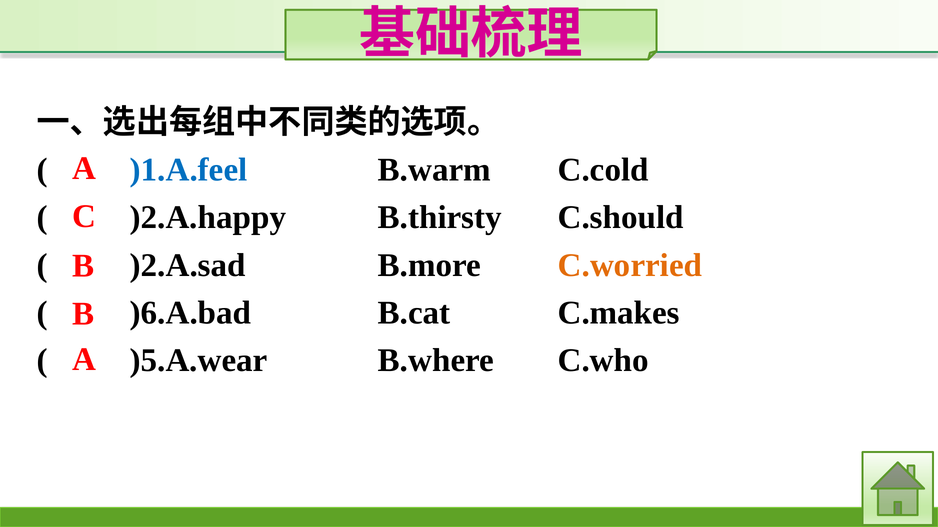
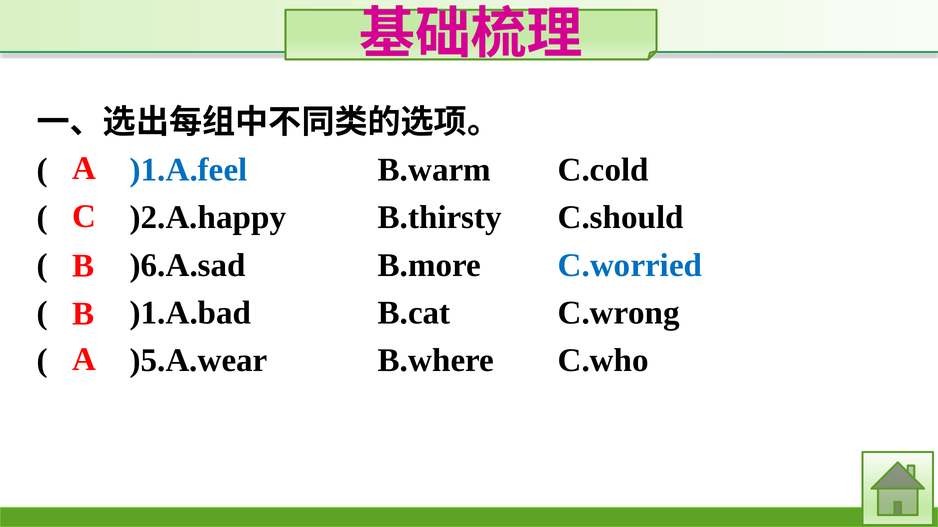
)2.A.sad: )2.A.sad -> )6.A.sad (188, 265)
C.worried colour: orange -> blue (630, 265)
)6.A.bad: )6.A.bad -> )1.A.bad (190, 313)
C.makes: C.makes -> C.wrong (619, 313)
